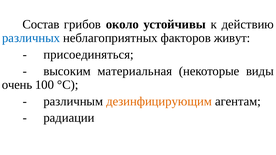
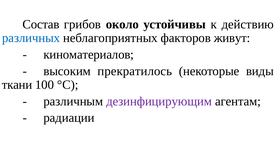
присоединяться: присоединяться -> киноматериалов (89, 55)
материальная: материальная -> прекратилось (135, 71)
очень: очень -> ткани (17, 85)
дезинфицирующим colour: orange -> purple (159, 101)
